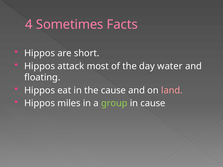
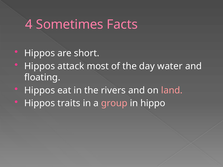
the cause: cause -> rivers (113, 90)
miles: miles -> traits (69, 103)
group colour: light green -> pink (114, 103)
in cause: cause -> hippo (153, 103)
